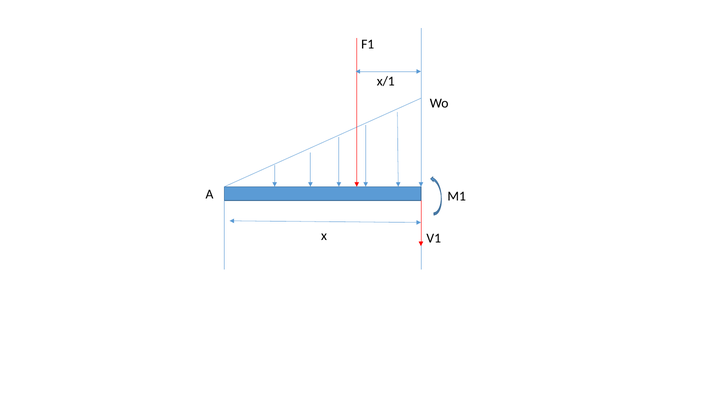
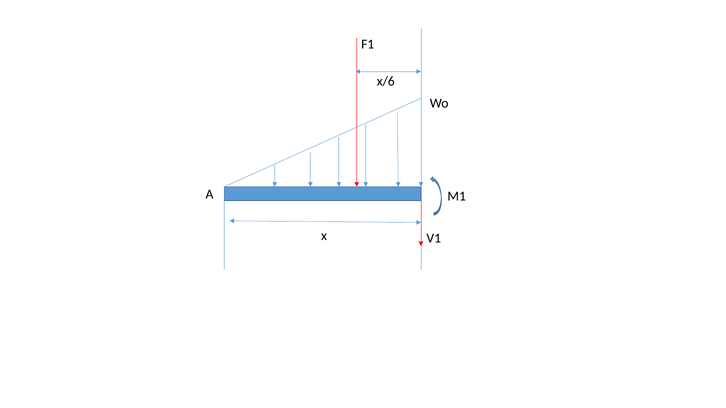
x/1: x/1 -> x/6 (386, 81)
